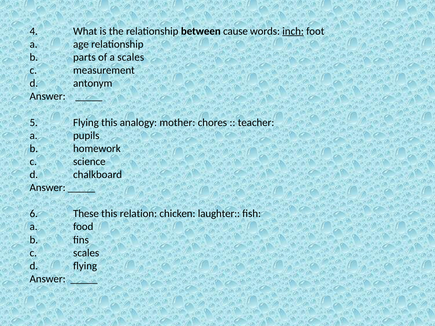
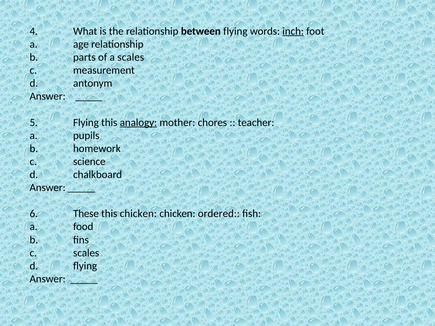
between cause: cause -> flying (235, 31)
analogy underline: none -> present (138, 123)
this relation: relation -> chicken (138, 214)
laughter: laughter -> ordered (219, 214)
